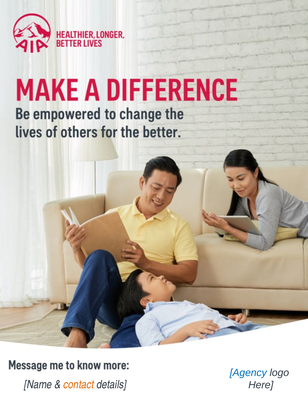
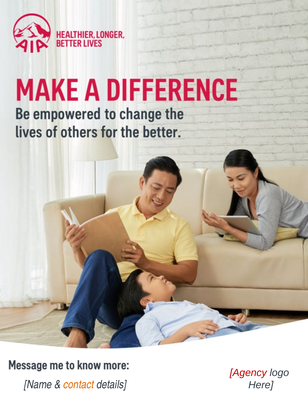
Agency colour: blue -> red (248, 372)
